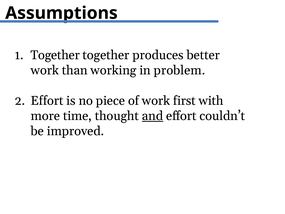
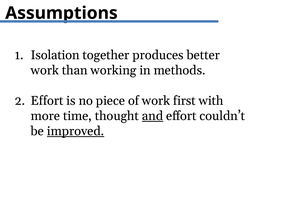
Together: Together -> Isolation (55, 55)
problem: problem -> methods (180, 70)
improved underline: none -> present (76, 131)
